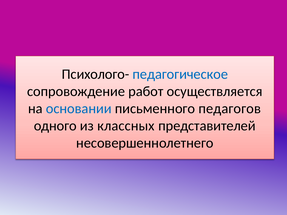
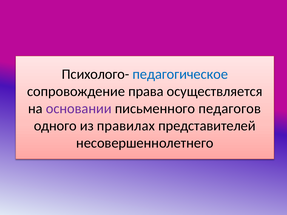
работ: работ -> права (146, 91)
основании colour: blue -> purple (79, 109)
классных: классных -> правилах (126, 126)
